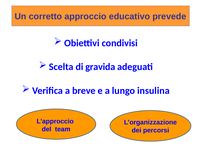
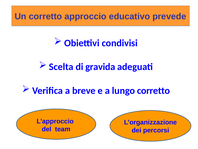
lungo insulina: insulina -> corretto (154, 90)
